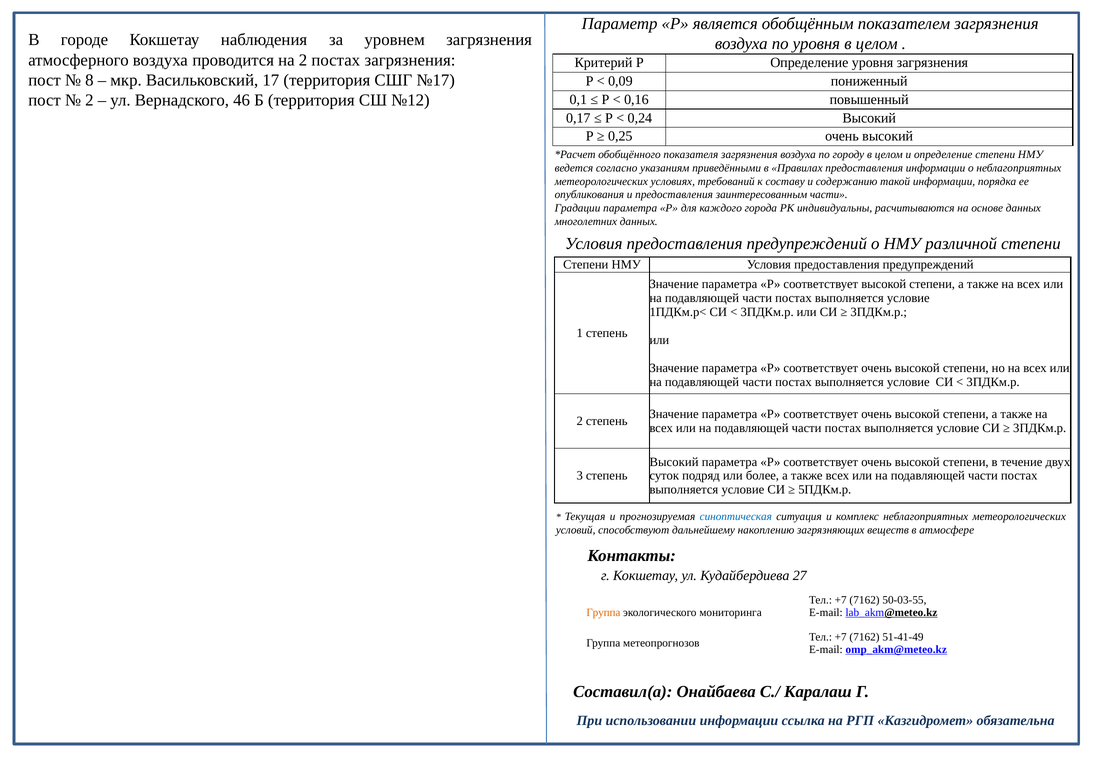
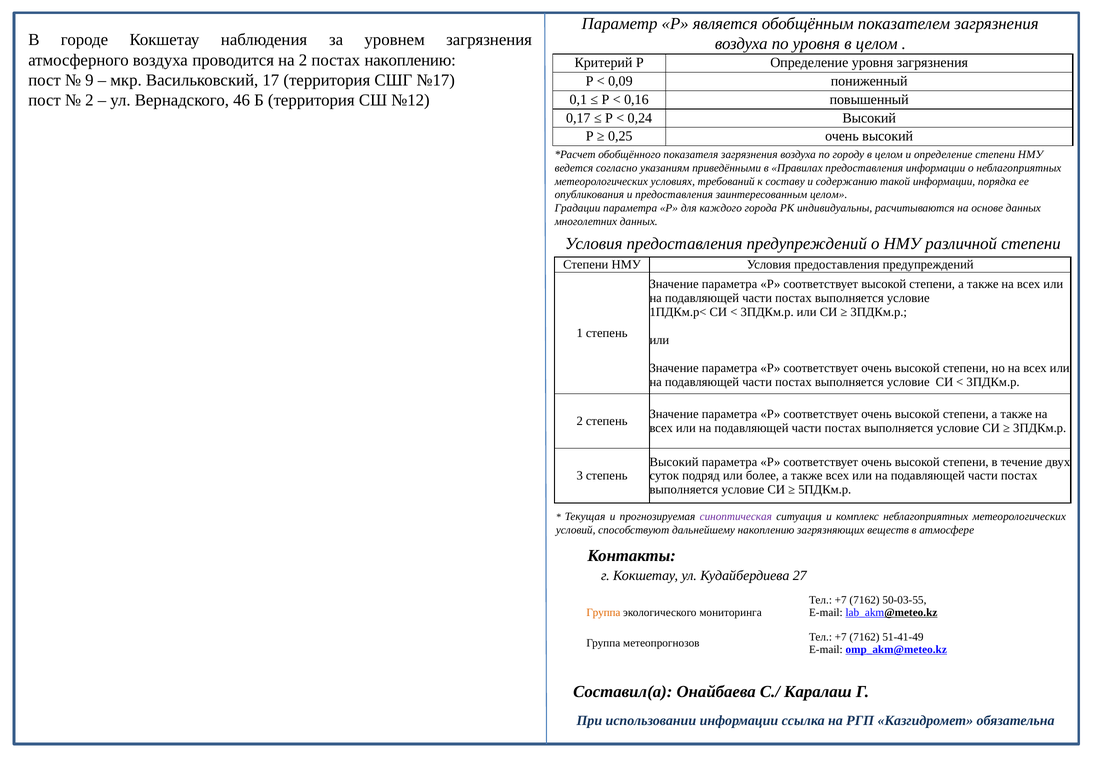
постах загрязнения: загрязнения -> накоплению (410, 60)
8: 8 -> 9 (89, 80)
заинтересованным части: части -> целом (829, 195)
синоптическая colour: blue -> purple (736, 516)
